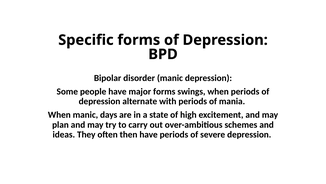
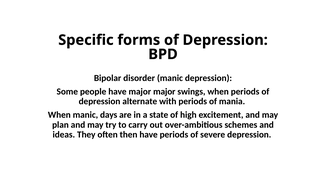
major forms: forms -> major (164, 91)
